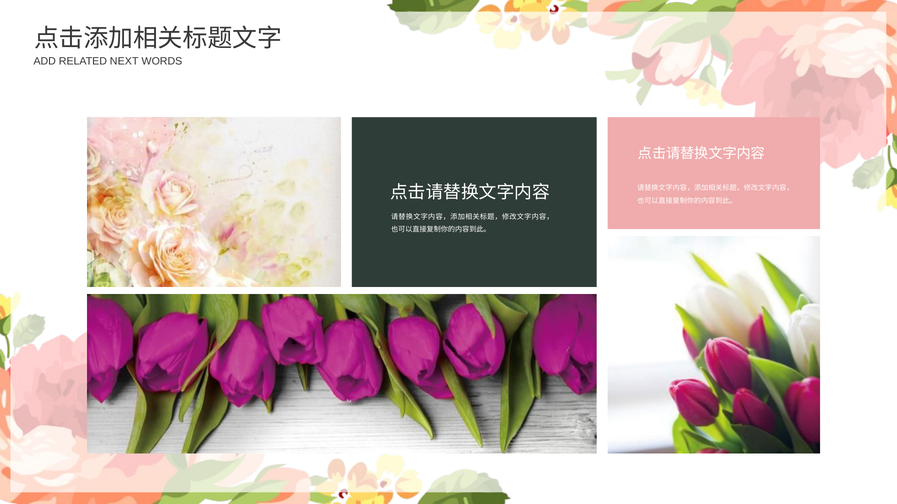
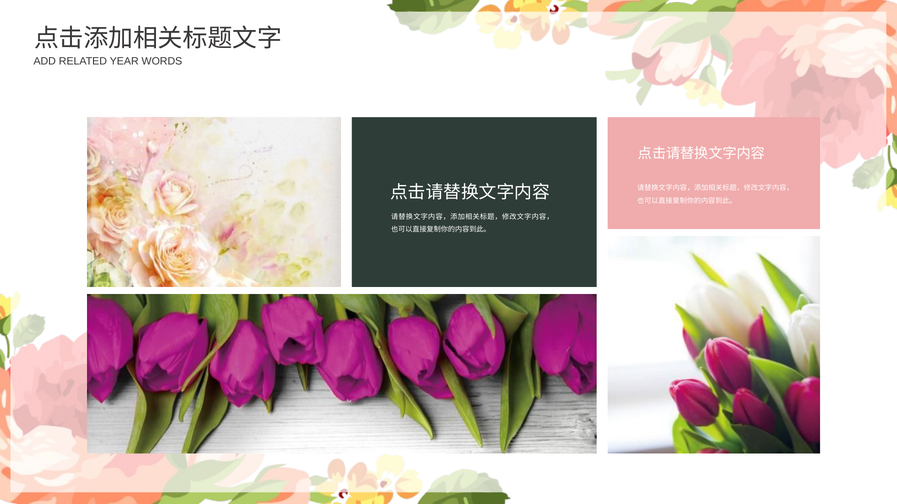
NEXT: NEXT -> YEAR (124, 61)
